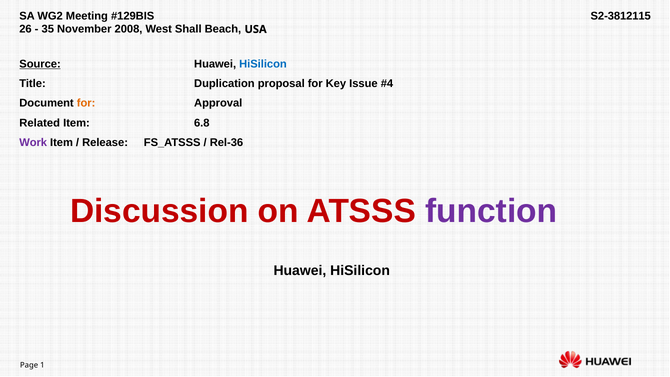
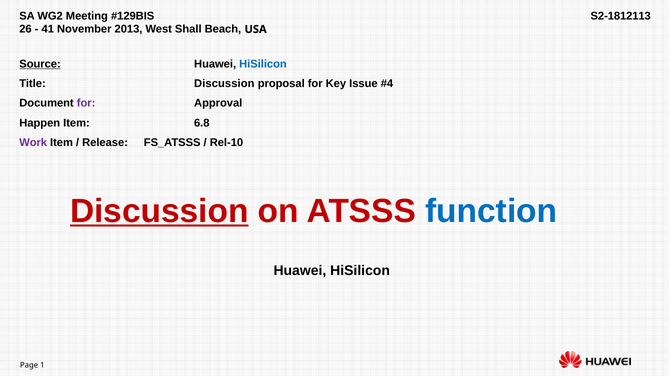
S2-3812115: S2-3812115 -> S2-1812113 (621, 16)
35: 35 -> 41 (48, 29)
2008: 2008 -> 2013 (129, 29)
Title Duplication: Duplication -> Discussion (224, 84)
for colour: orange -> purple (86, 103)
Related: Related -> Happen (40, 123)
Rel-36: Rel-36 -> Rel-10 (226, 143)
Discussion underline: none -> present (159, 211)
function colour: purple -> blue (491, 211)
